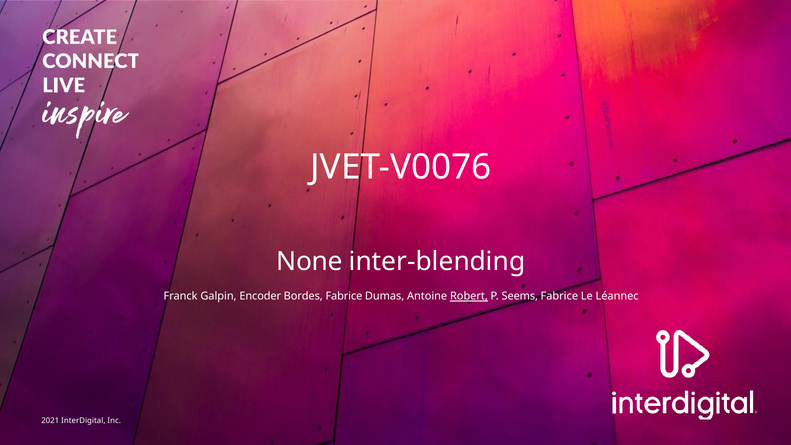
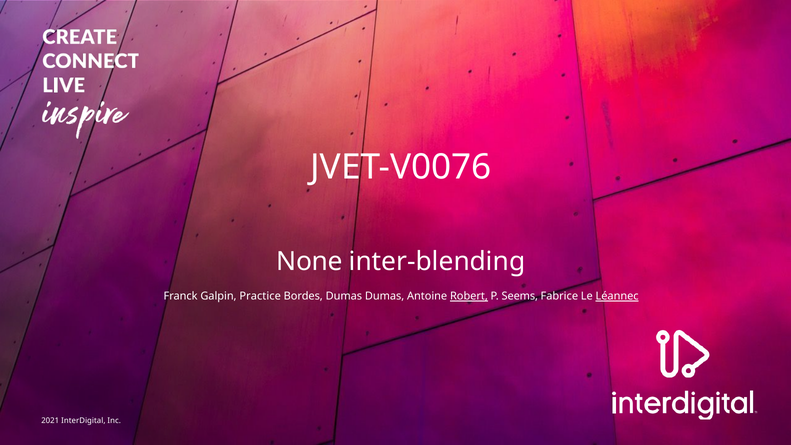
Encoder: Encoder -> Practice (260, 296)
Bordes Fabrice: Fabrice -> Dumas (344, 296)
Léannec underline: none -> present (617, 296)
